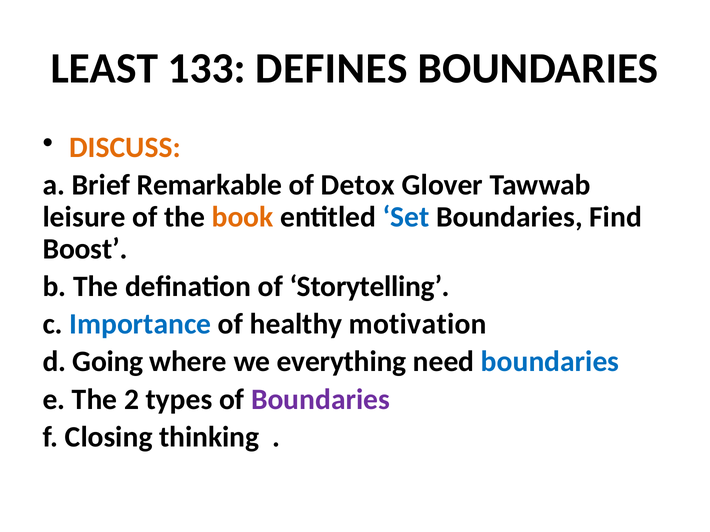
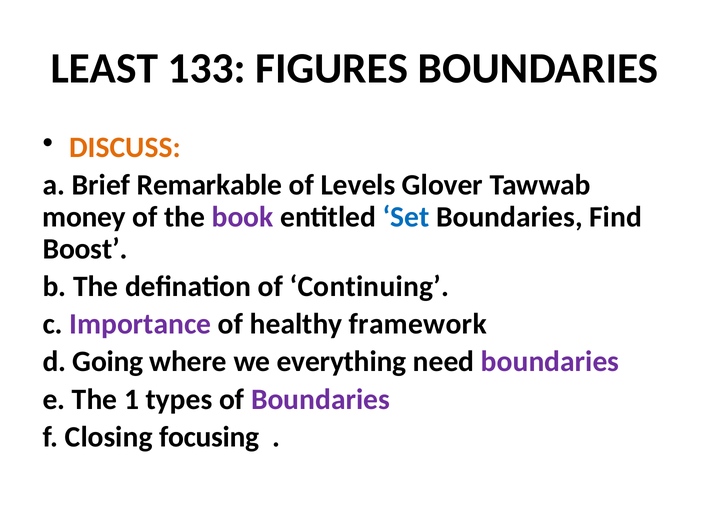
DEFINES: DEFINES -> FIGURES (332, 69)
Detox: Detox -> Levels (358, 185)
leisure: leisure -> money (84, 217)
book colour: orange -> purple (243, 217)
Storytelling: Storytelling -> Continuing (369, 287)
Importance colour: blue -> purple (140, 324)
motivation: motivation -> framework (418, 324)
boundaries colour: blue -> purple (550, 362)
2: 2 -> 1 (132, 400)
thinking: thinking -> focusing (209, 437)
